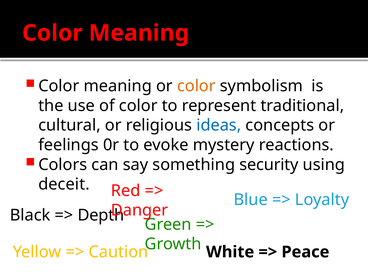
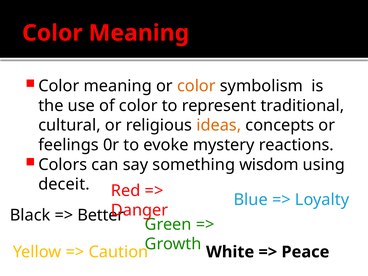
ideas colour: blue -> orange (219, 125)
security: security -> wisdom (269, 165)
Depth: Depth -> Better (101, 215)
